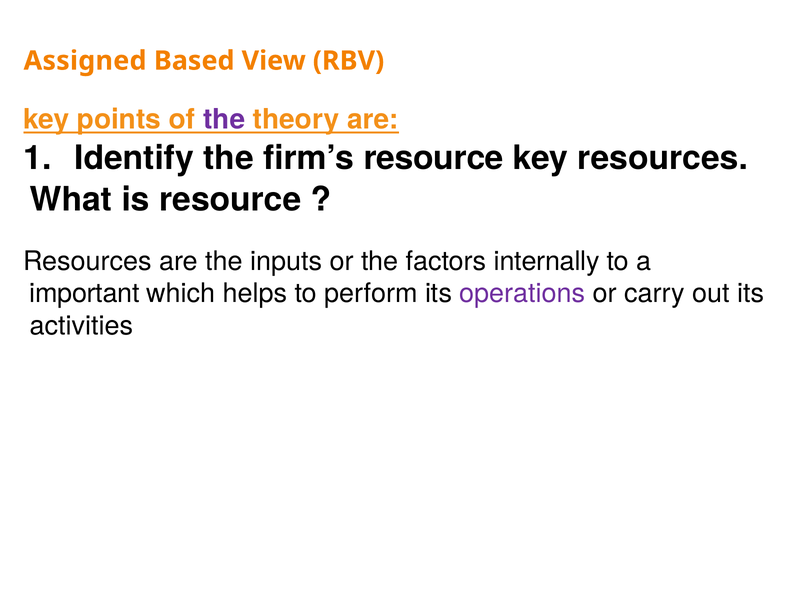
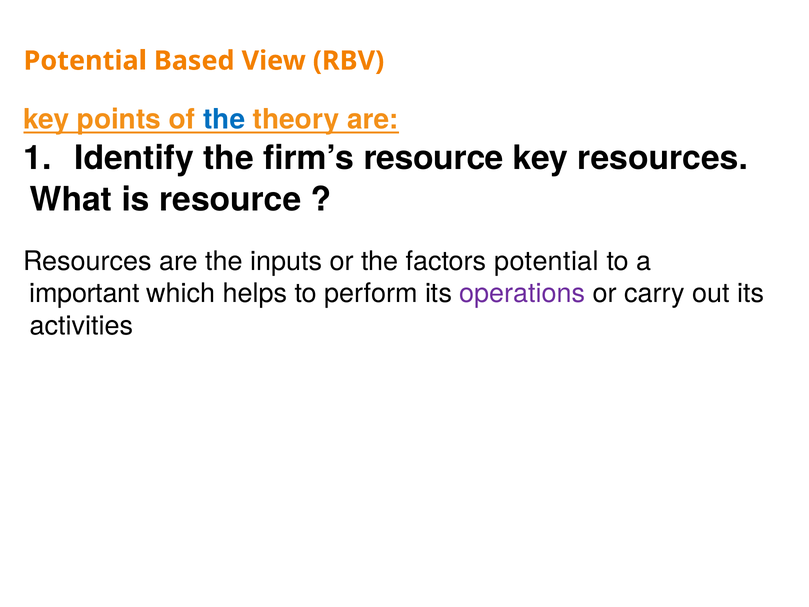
Assigned: Assigned -> Potential (85, 61)
the colour: purple -> blue (224, 120)
factors internally: internally -> potential (546, 261)
